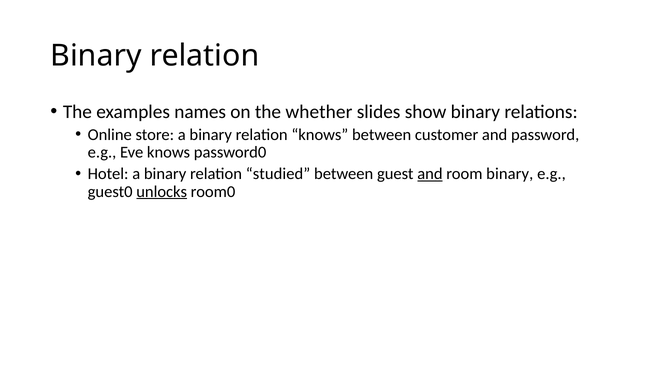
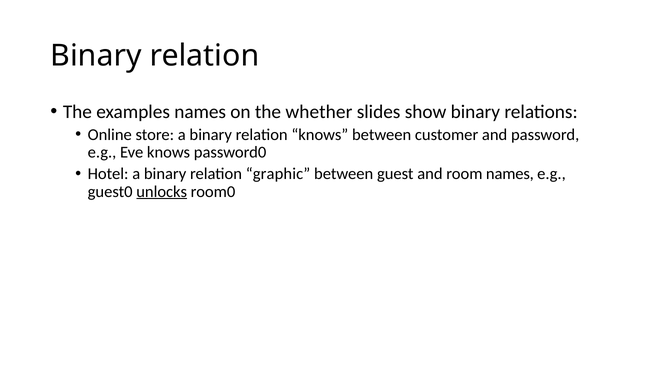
studied: studied -> graphic (278, 174)
and underline: present -> none (430, 174)
room binary: binary -> names (510, 174)
